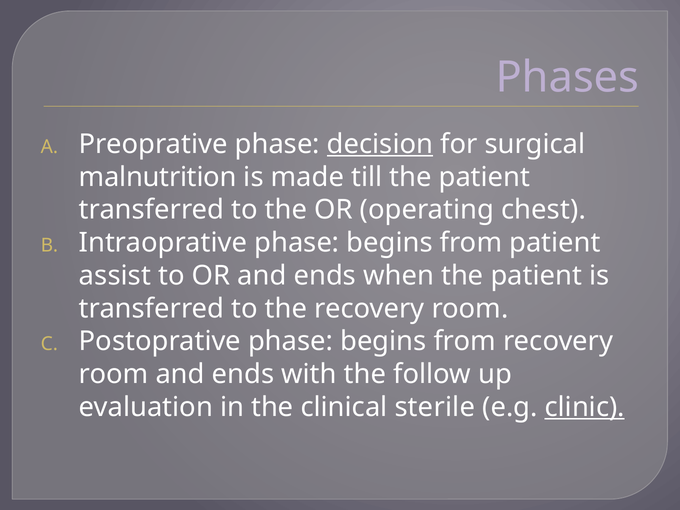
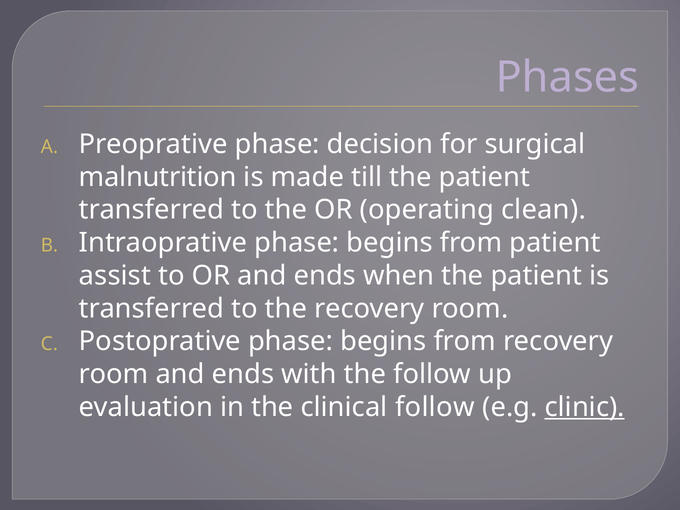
decision underline: present -> none (380, 144)
chest: chest -> clean (543, 210)
clinical sterile: sterile -> follow (435, 407)
